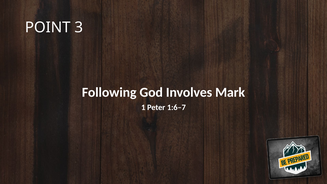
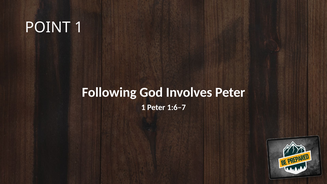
POINT 3: 3 -> 1 (79, 27)
Involves Mark: Mark -> Peter (230, 92)
